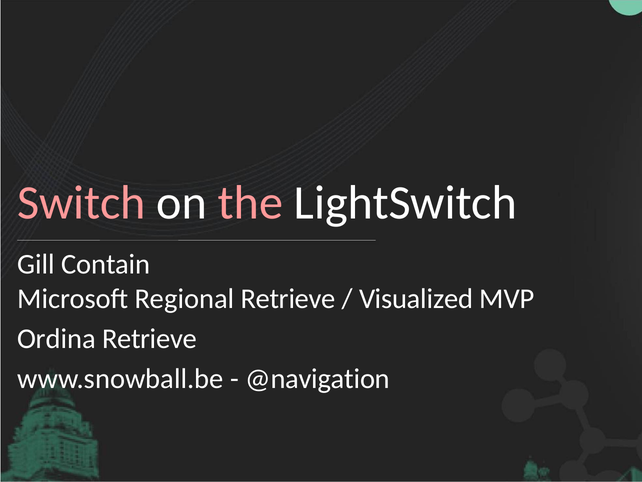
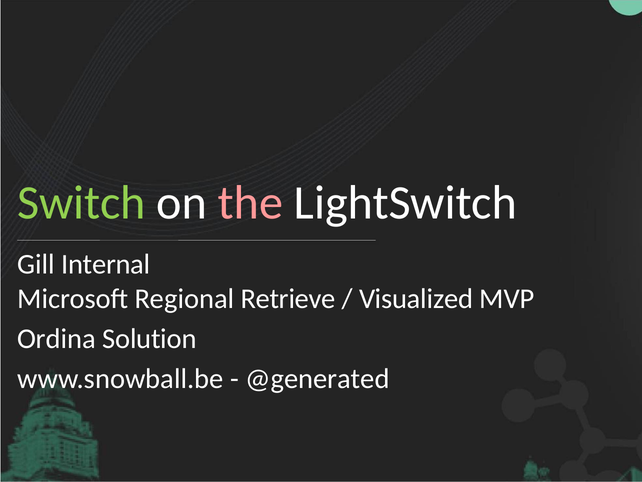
Switch colour: pink -> light green (81, 203)
Contain: Contain -> Internal (106, 264)
Ordina Retrieve: Retrieve -> Solution (149, 338)
@navigation: @navigation -> @generated (317, 378)
